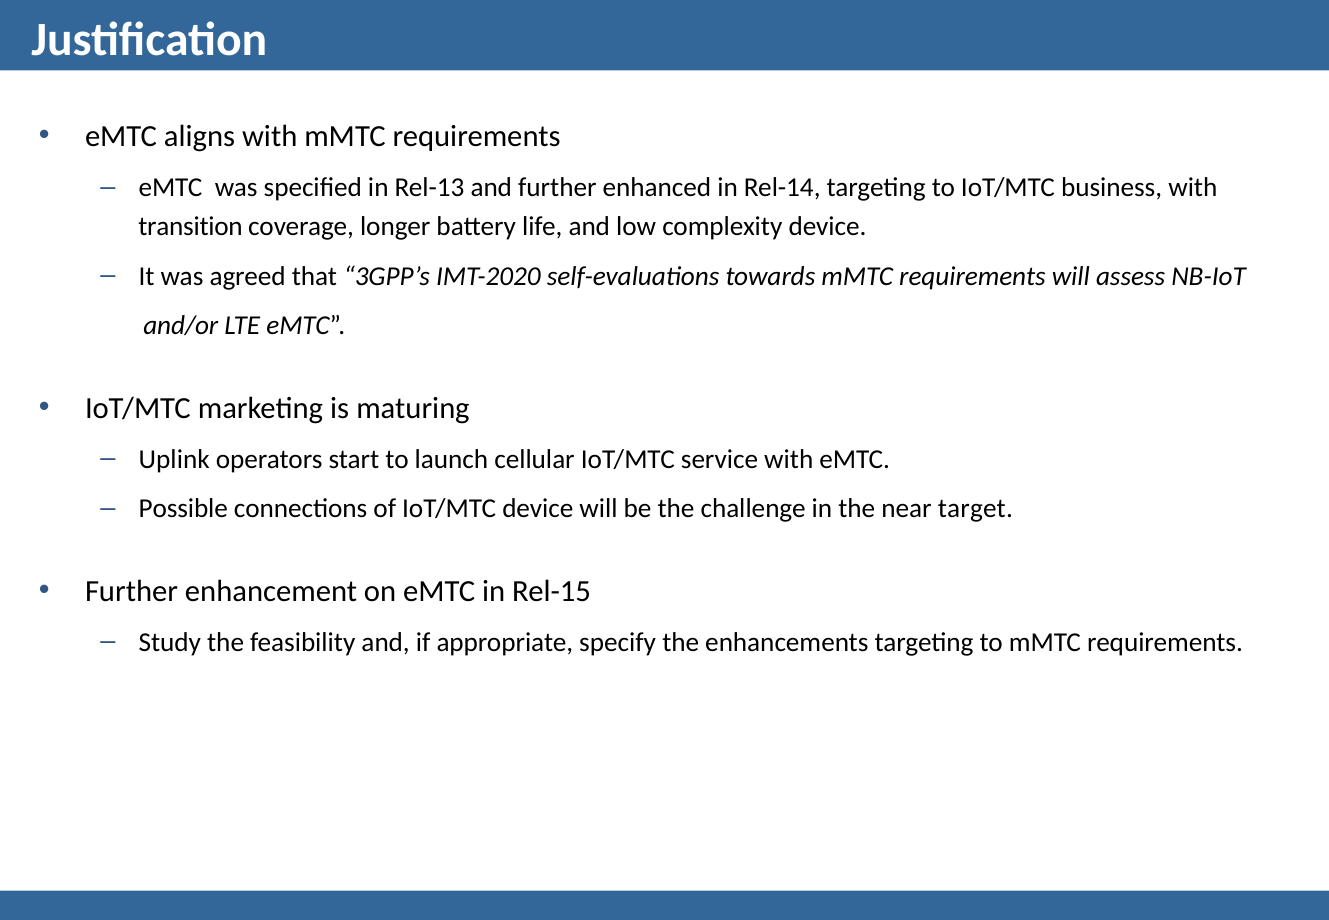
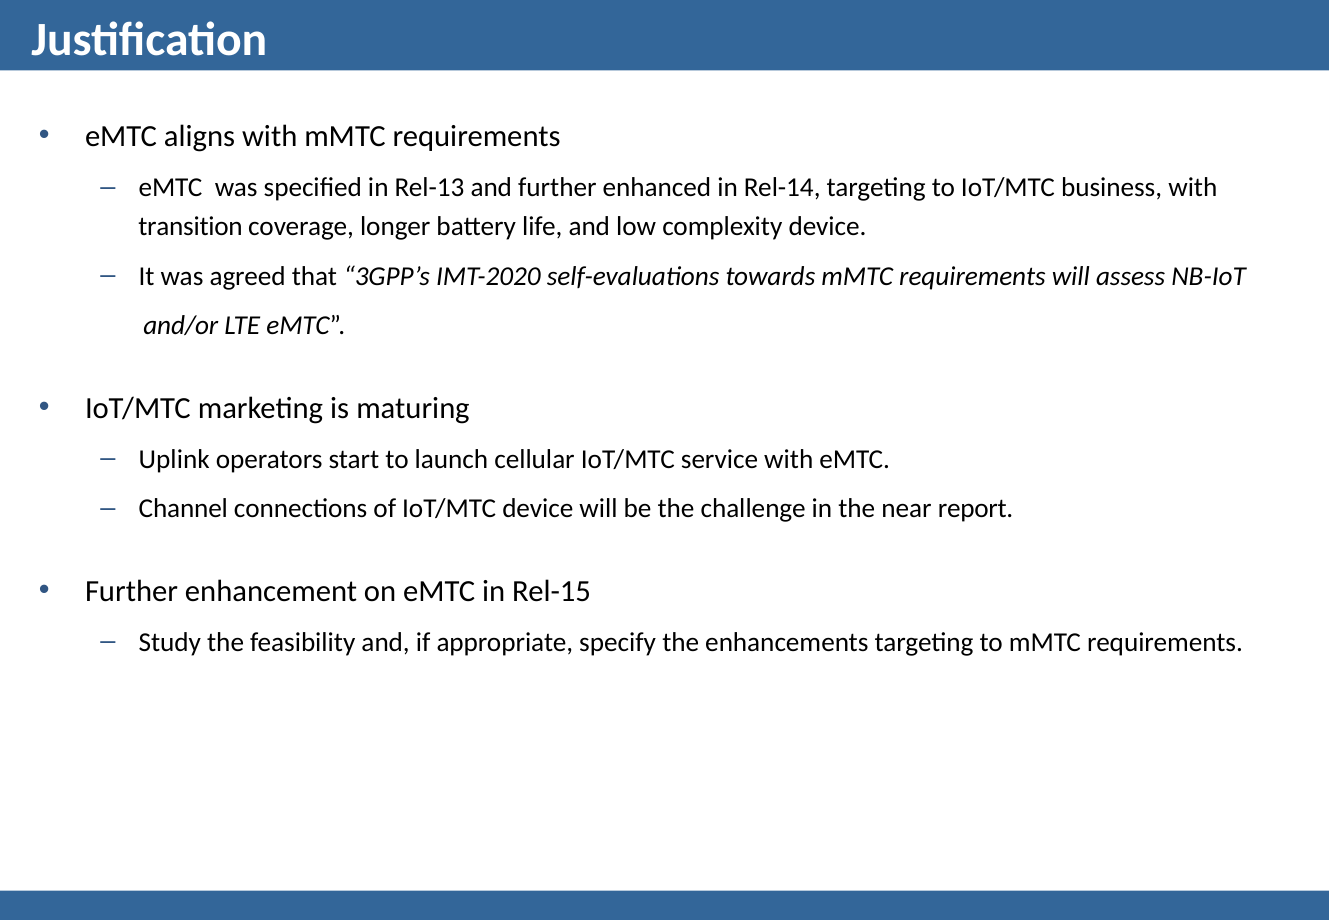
Possible: Possible -> Channel (183, 509)
target: target -> report (976, 509)
